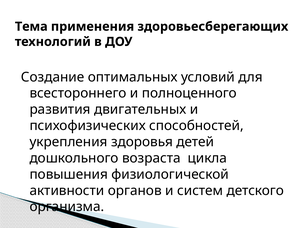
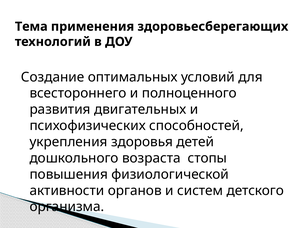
цикла: цикла -> стопы (207, 159)
